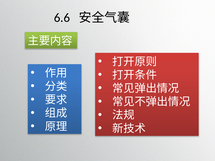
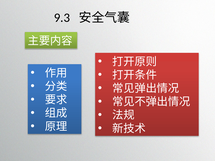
6.6: 6.6 -> 9.3 (62, 18)
